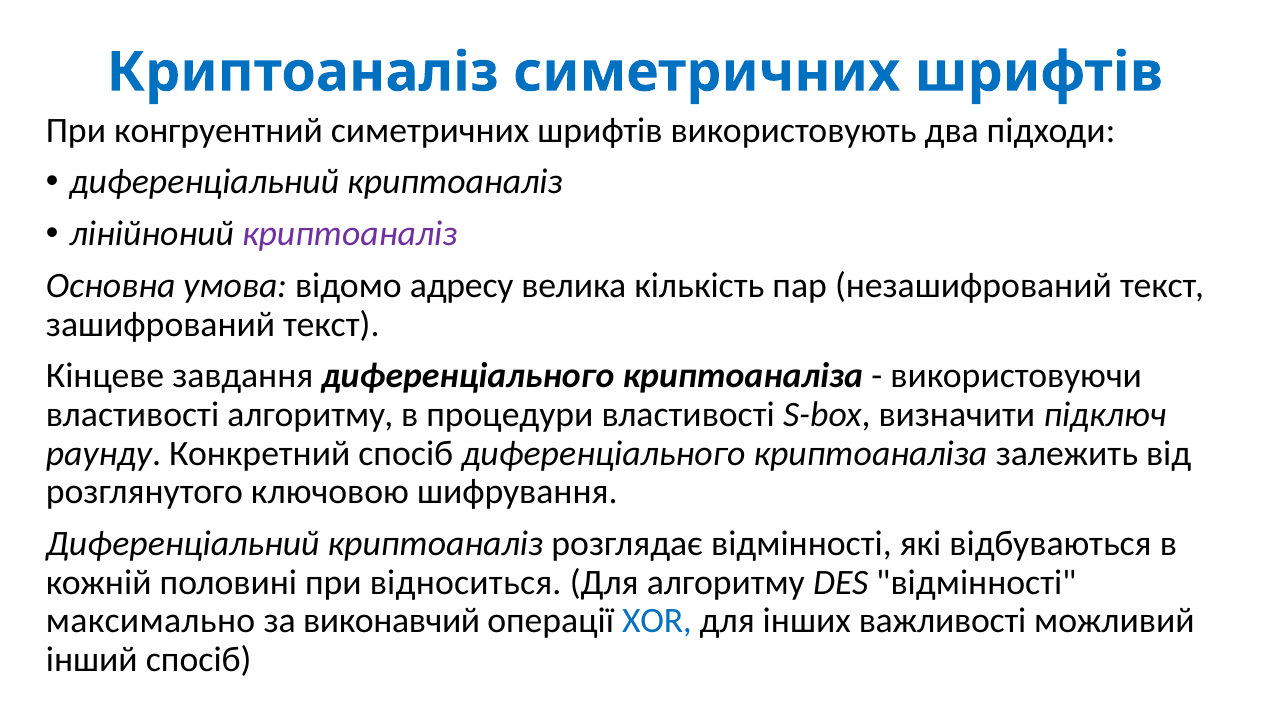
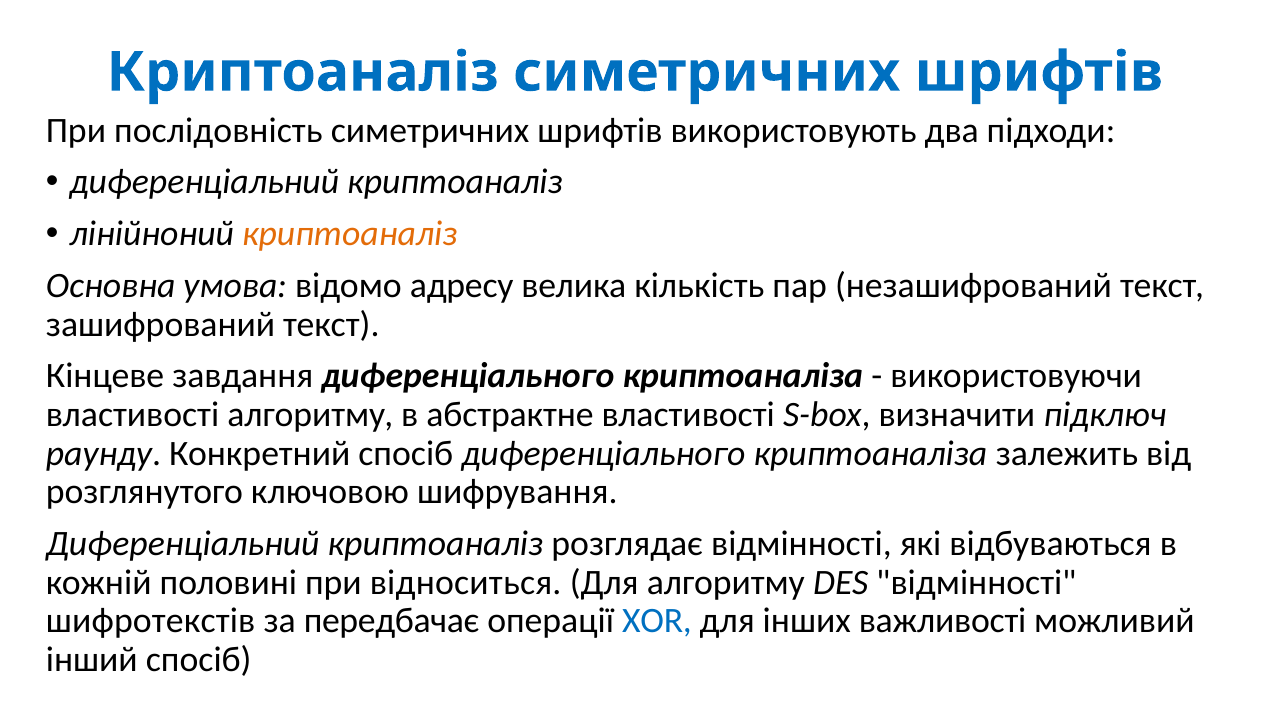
конгруентний: конгруентний -> послідовність (218, 130)
криптоаналіз colour: purple -> orange (350, 234)
процедури: процедури -> абстрактне (510, 415)
максимально: максимально -> шифротекстів (151, 621)
виконавчий: виконавчий -> передбачає (392, 621)
